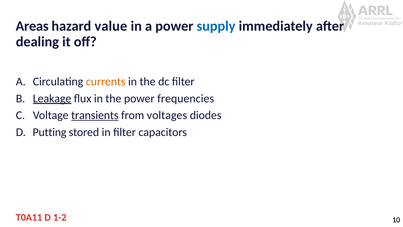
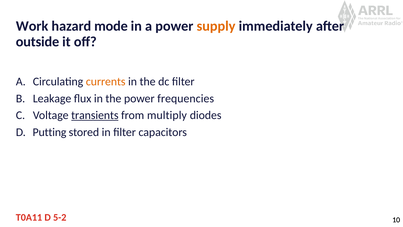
Areas: Areas -> Work (32, 26)
value: value -> mode (111, 26)
supply colour: blue -> orange (216, 26)
dealing: dealing -> outside (37, 42)
Leakage underline: present -> none (52, 98)
voltages: voltages -> multiply (167, 115)
1-2: 1-2 -> 5-2 (60, 217)
